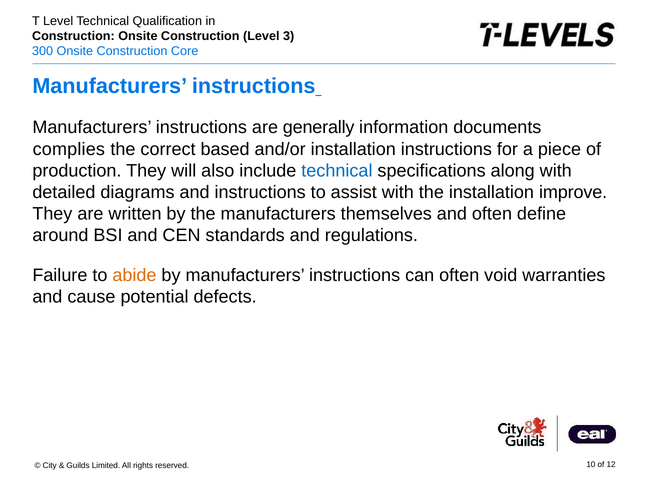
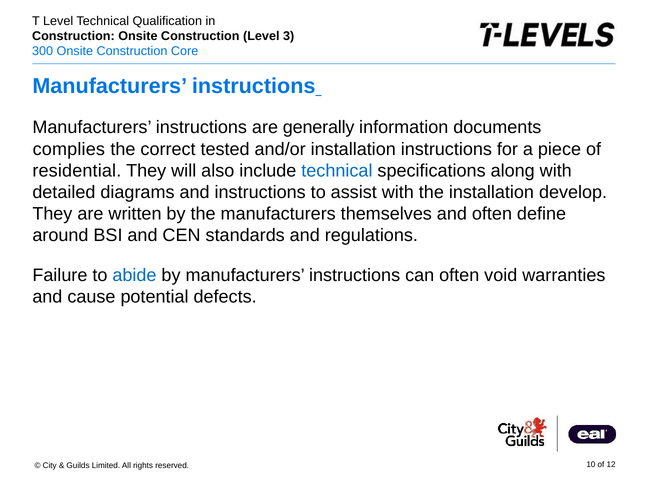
based: based -> tested (225, 149)
production: production -> residential (77, 171)
improve: improve -> develop (573, 192)
abide colour: orange -> blue (134, 275)
